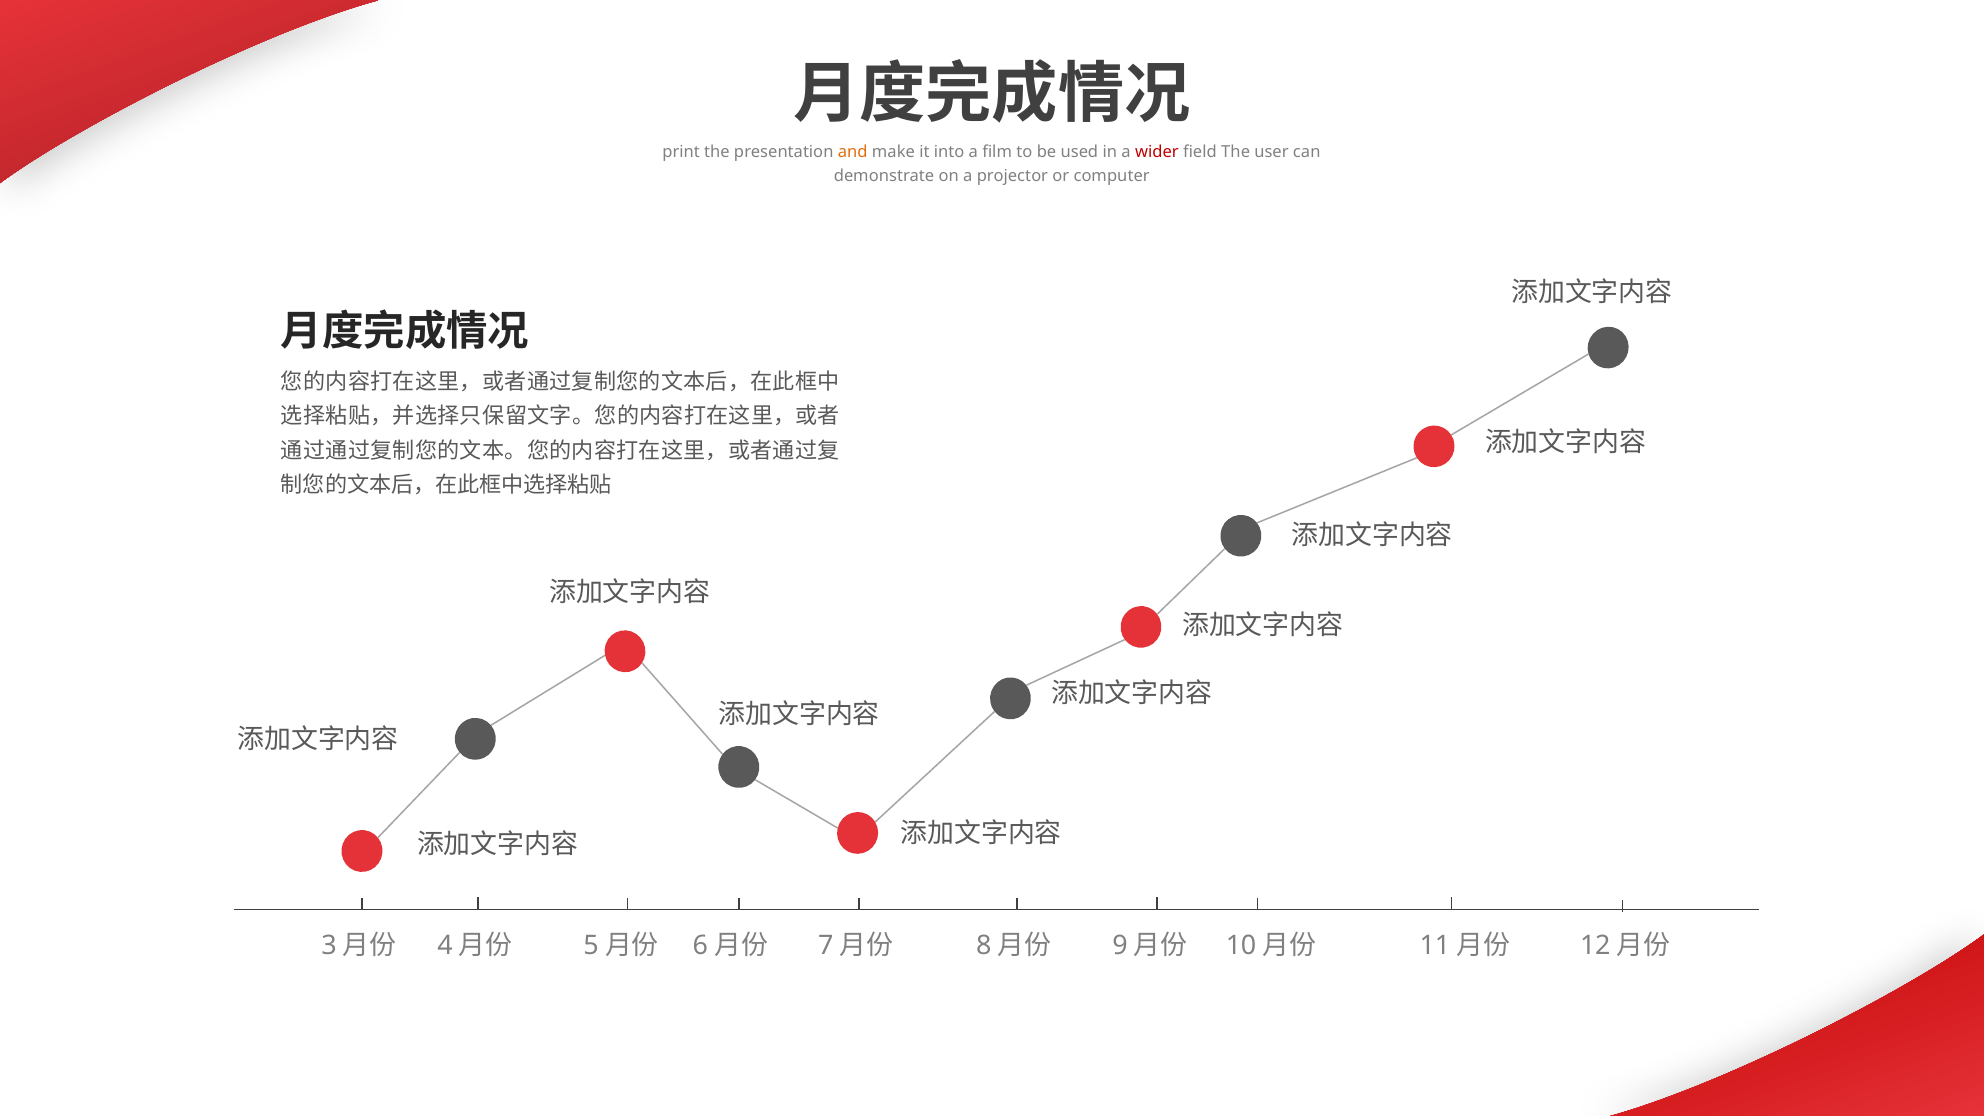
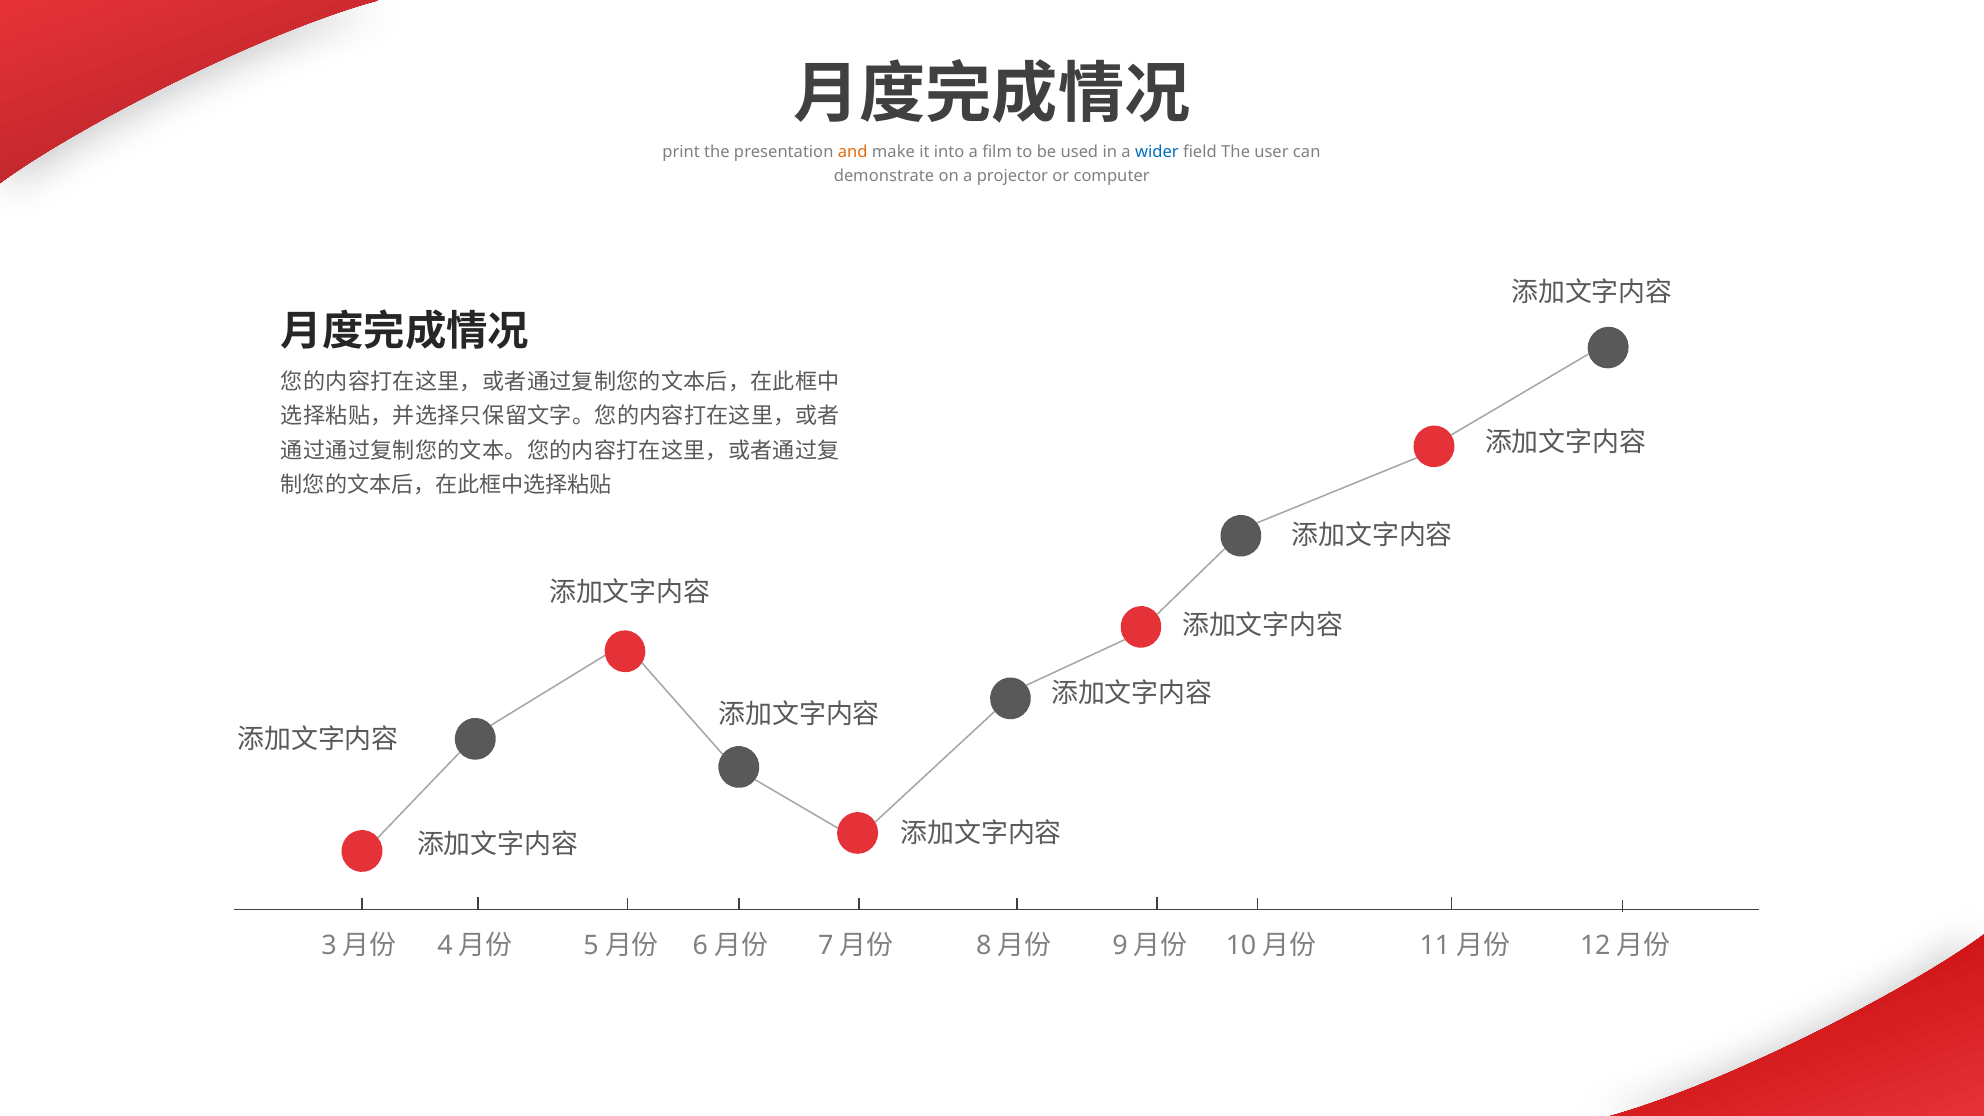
wider colour: red -> blue (1157, 152)
